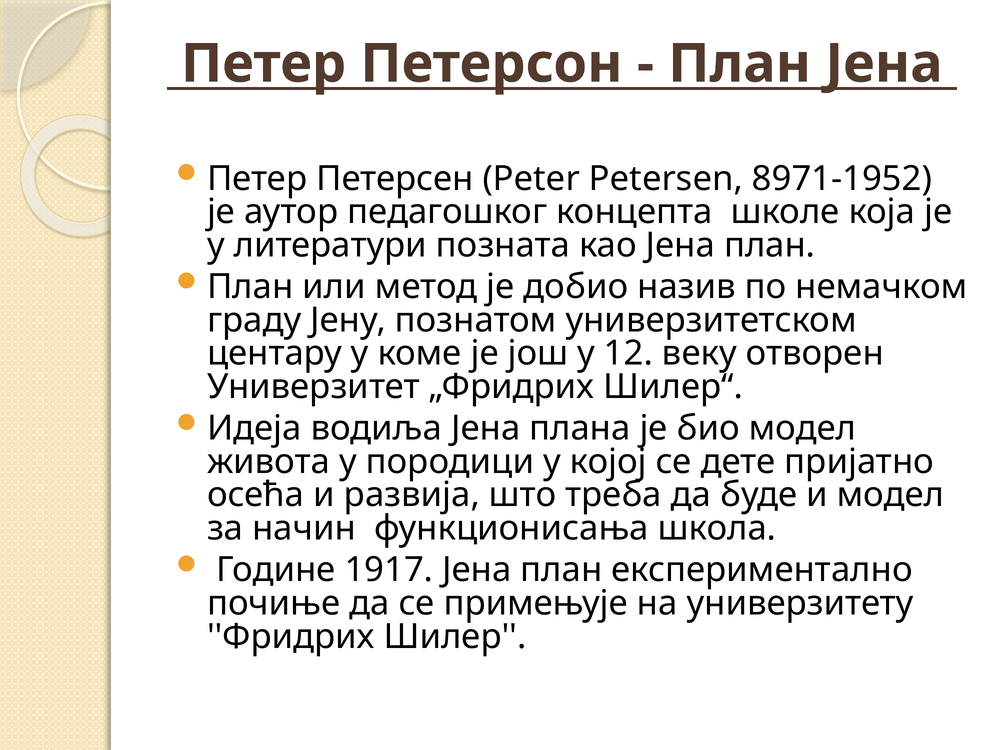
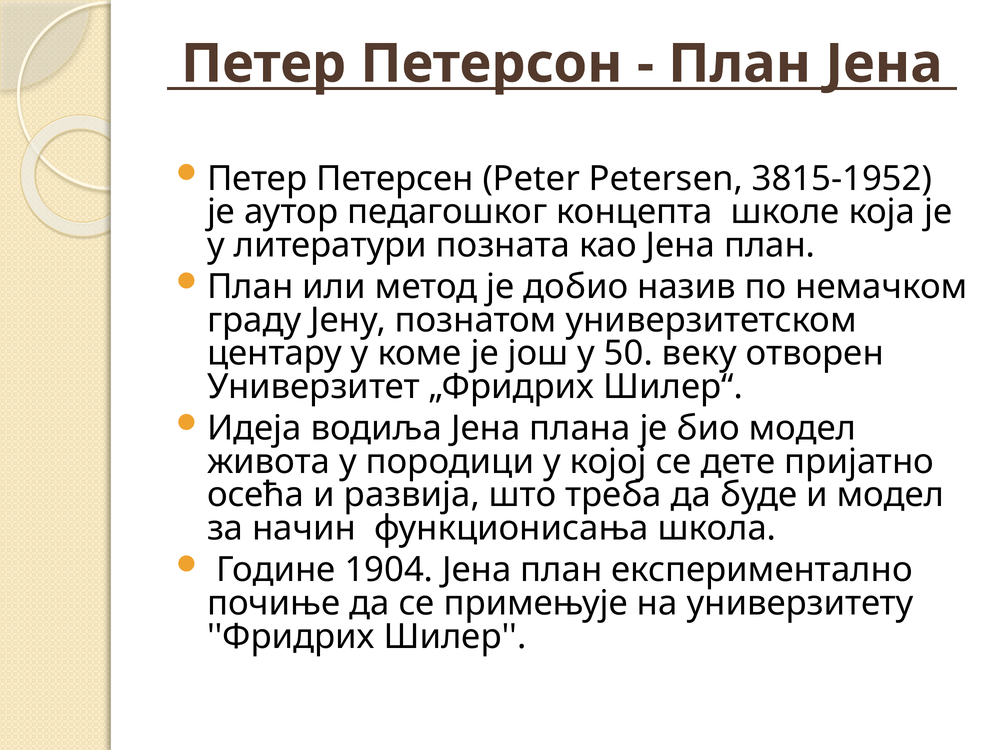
8971-1952: 8971-1952 -> 3815-1952 (842, 179)
12: 12 -> 50 (628, 354)
1917: 1917 -> 1904 (389, 571)
